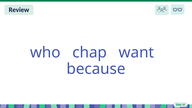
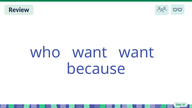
who chap: chap -> want (90, 53)
